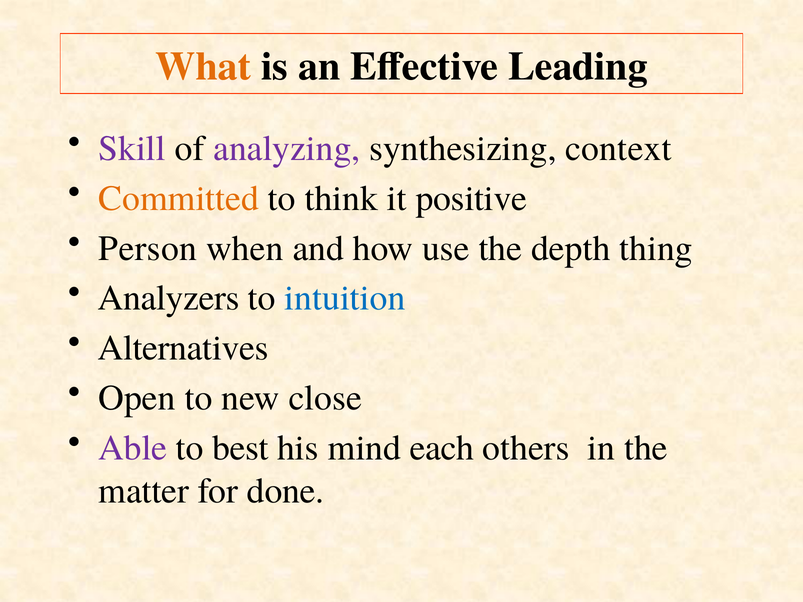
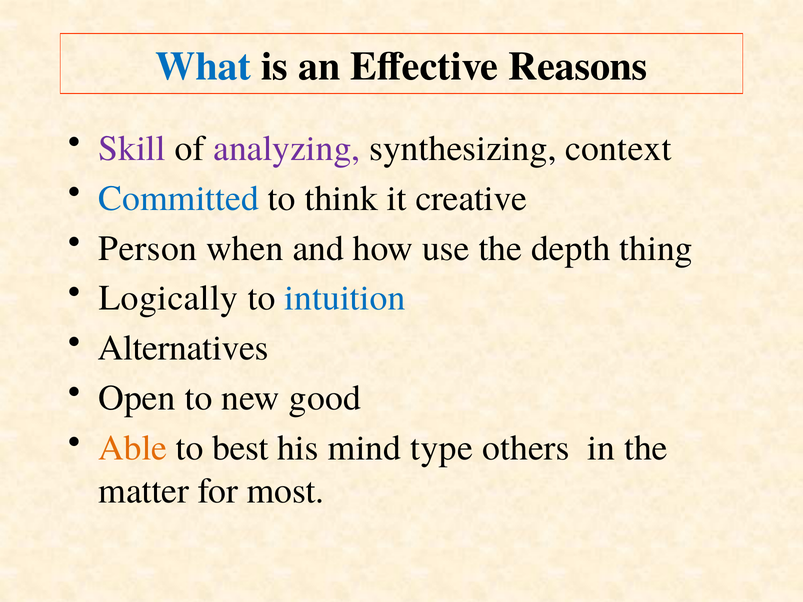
What colour: orange -> blue (203, 66)
Leading: Leading -> Reasons (578, 66)
Committed colour: orange -> blue (179, 198)
positive: positive -> creative (471, 198)
Analyzers: Analyzers -> Logically (169, 298)
close: close -> good (325, 398)
Able colour: purple -> orange (133, 448)
each: each -> type (442, 448)
done: done -> most (286, 491)
